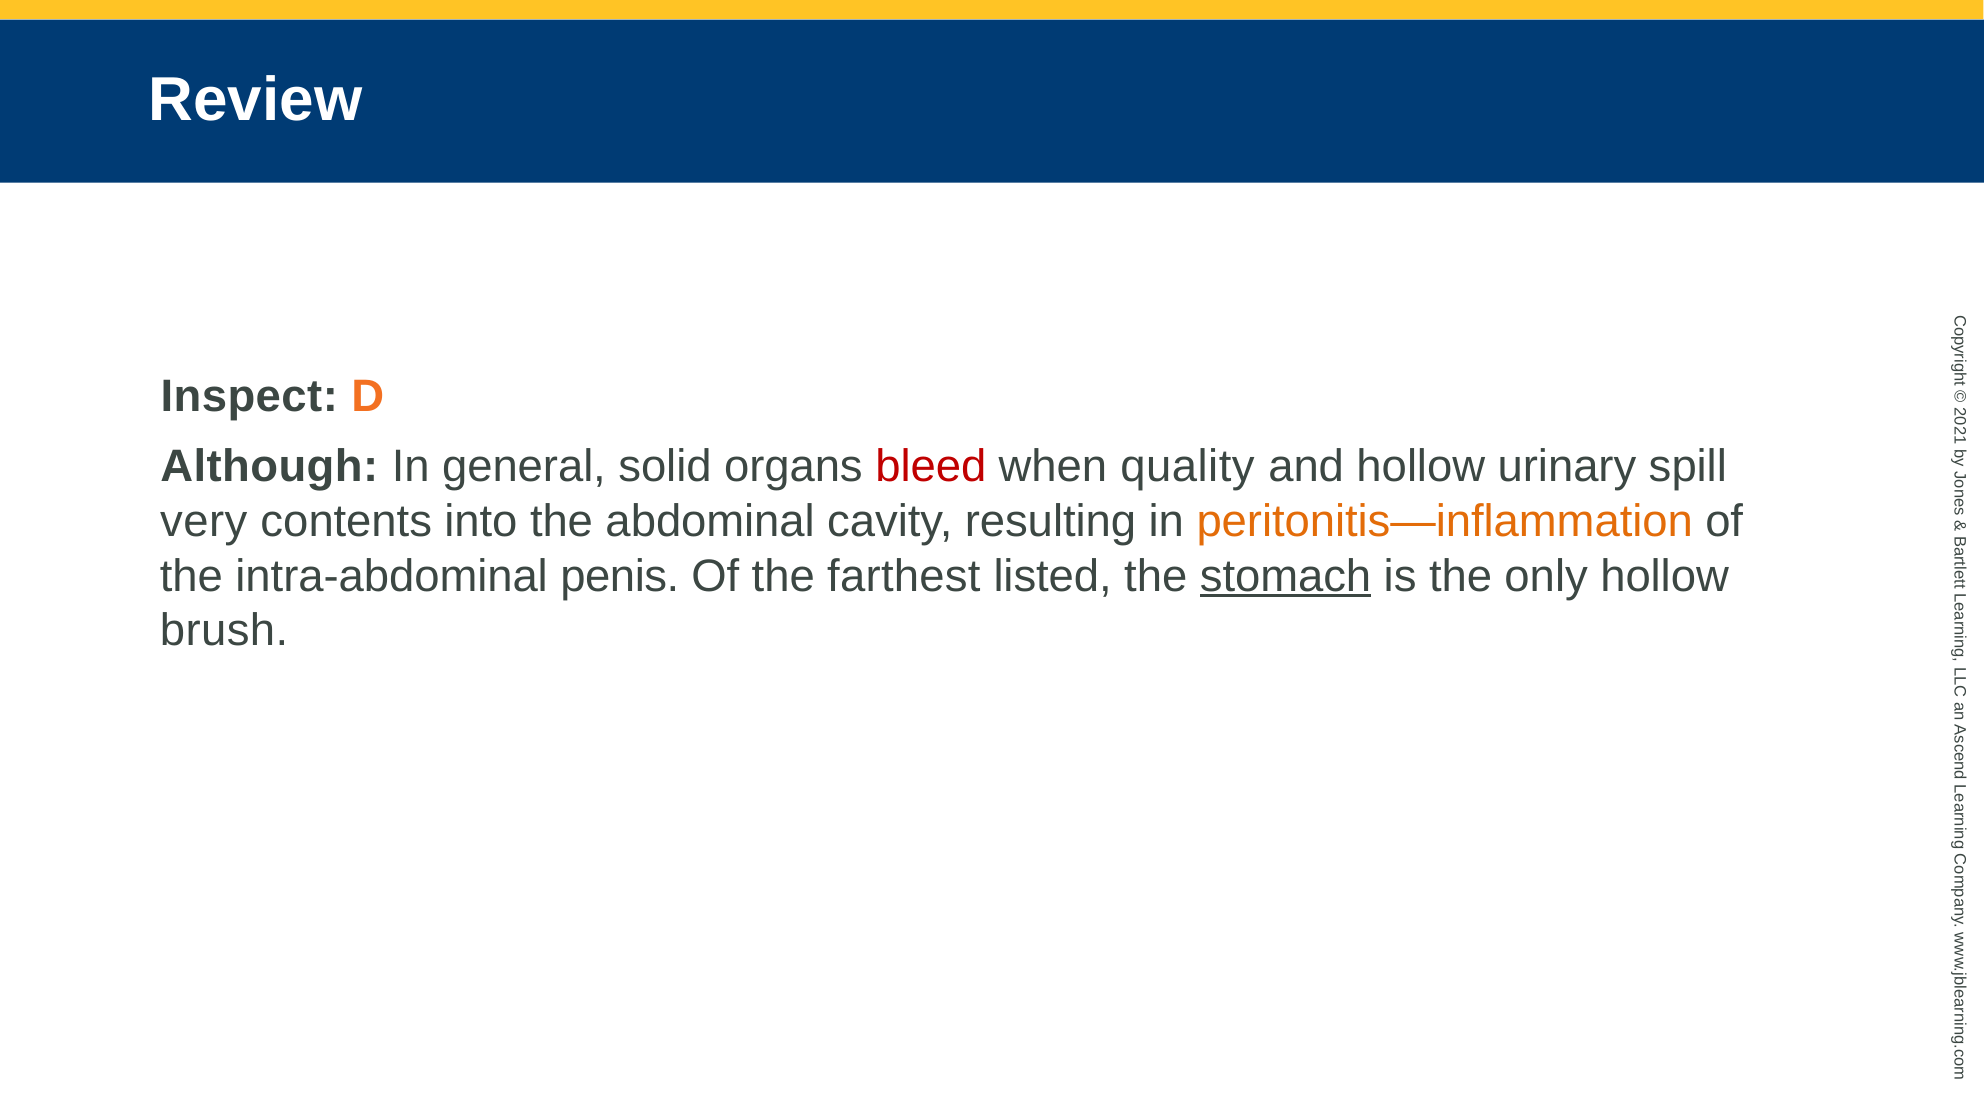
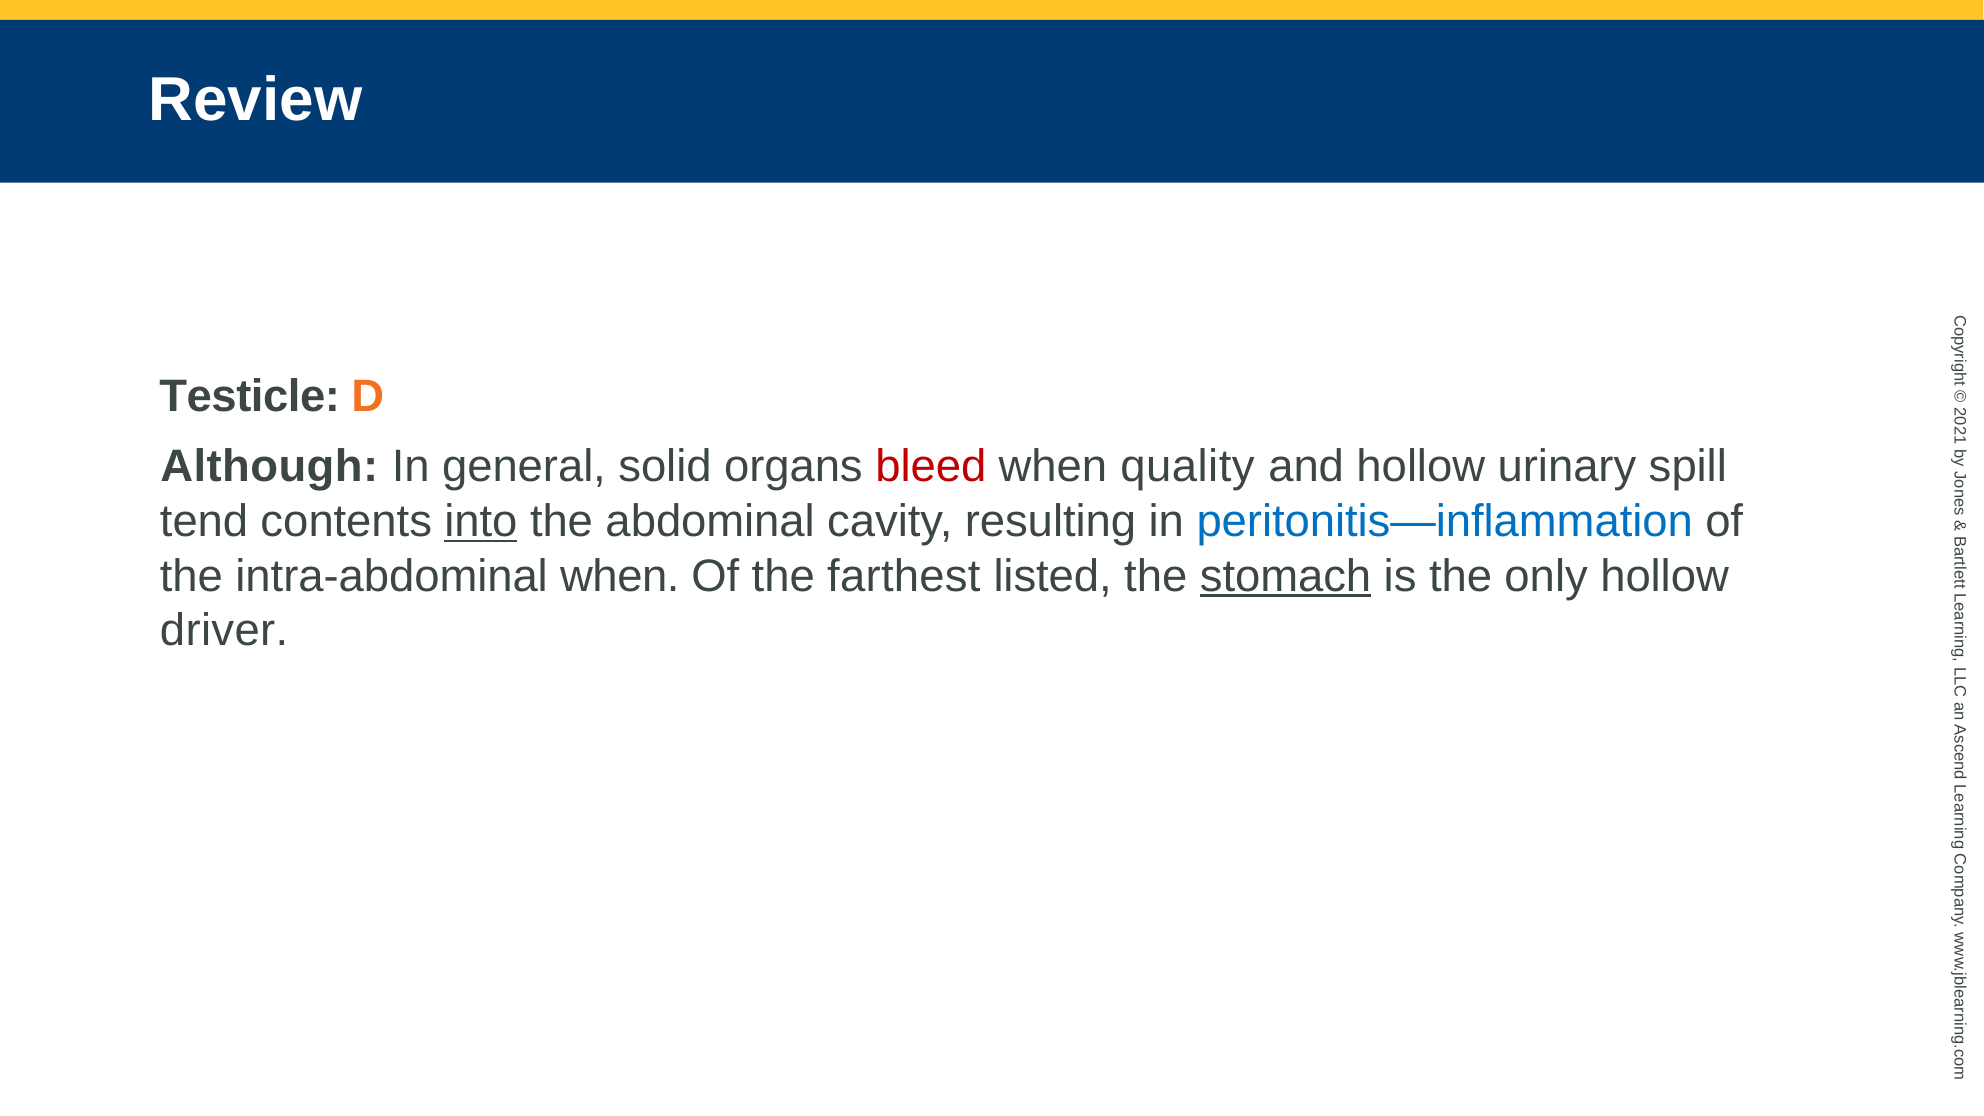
Inspect: Inspect -> Testicle (250, 396)
very: very -> tend (204, 521)
into underline: none -> present (481, 521)
peritonitis—inflammation colour: orange -> blue (1445, 521)
intra-abdominal penis: penis -> when (620, 576)
brush: brush -> driver (224, 631)
